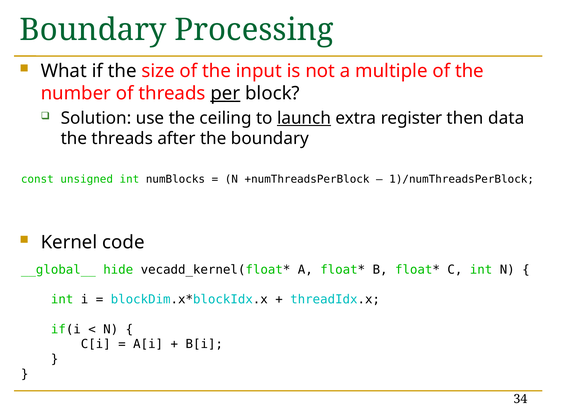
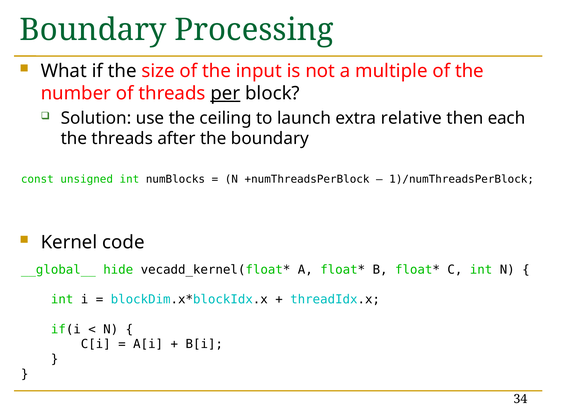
launch underline: present -> none (304, 118)
register: register -> relative (411, 118)
data: data -> each (506, 118)
